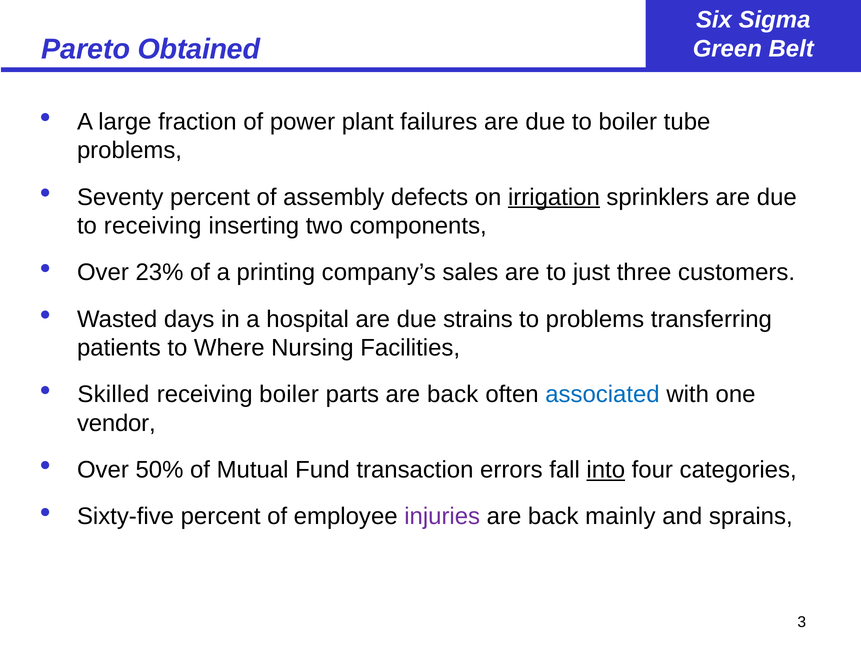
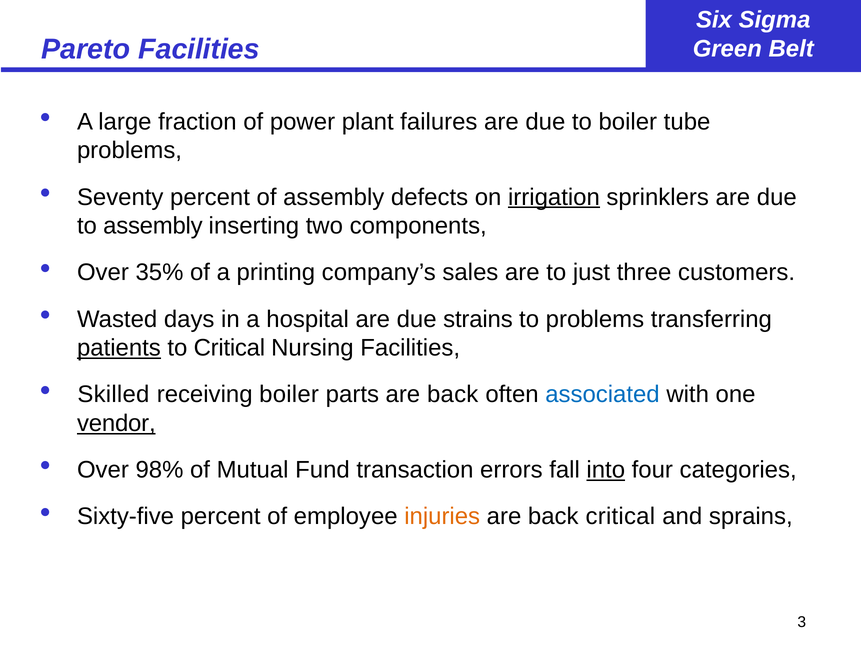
Pareto Obtained: Obtained -> Facilities (199, 49)
to receiving: receiving -> assembly (153, 226)
23%: 23% -> 35% (159, 272)
patients underline: none -> present (119, 348)
to Where: Where -> Critical (229, 348)
vendor underline: none -> present (116, 423)
50%: 50% -> 98% (159, 470)
injuries colour: purple -> orange (442, 516)
back mainly: mainly -> critical (620, 516)
